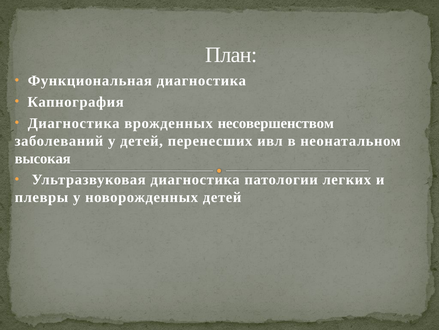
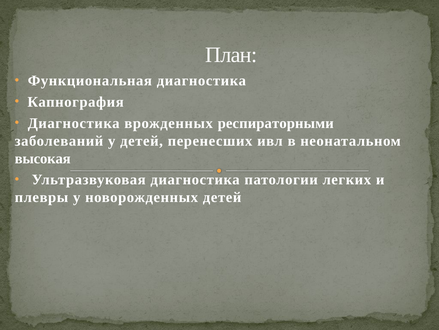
несовершенством: несовершенством -> респираторными (276, 123)
